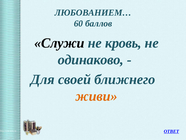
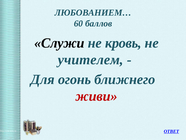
одинаково: одинаково -> учителем (91, 60)
своей: своей -> огонь (75, 79)
живи colour: orange -> red (96, 96)
